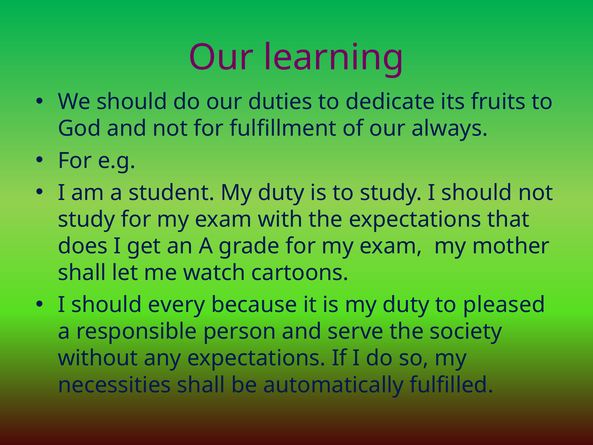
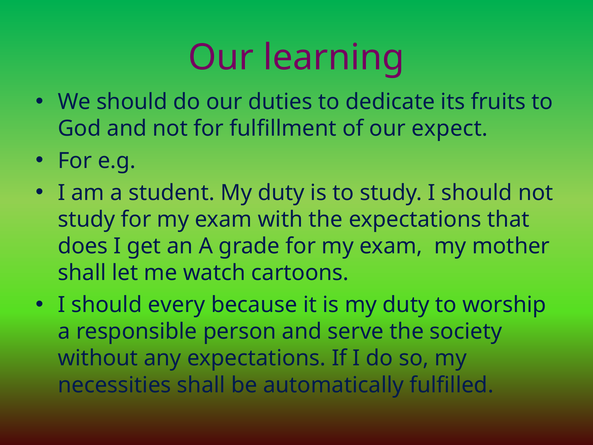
always: always -> expect (450, 129)
pleased: pleased -> worship (504, 305)
